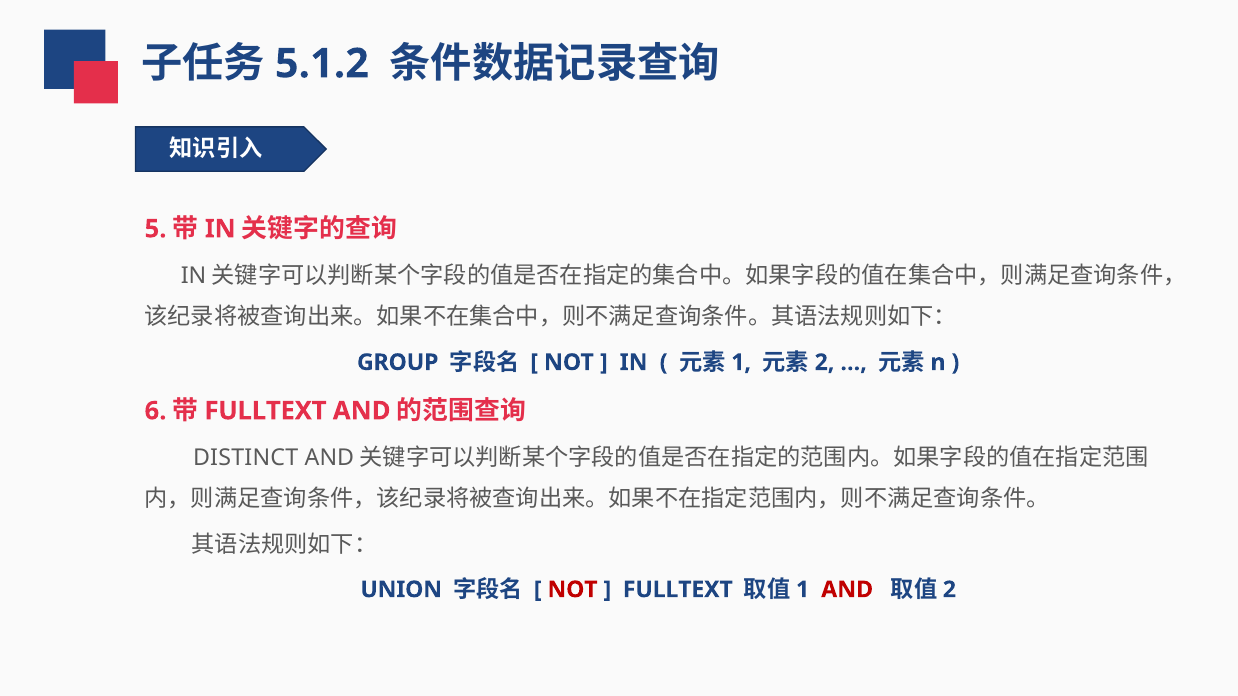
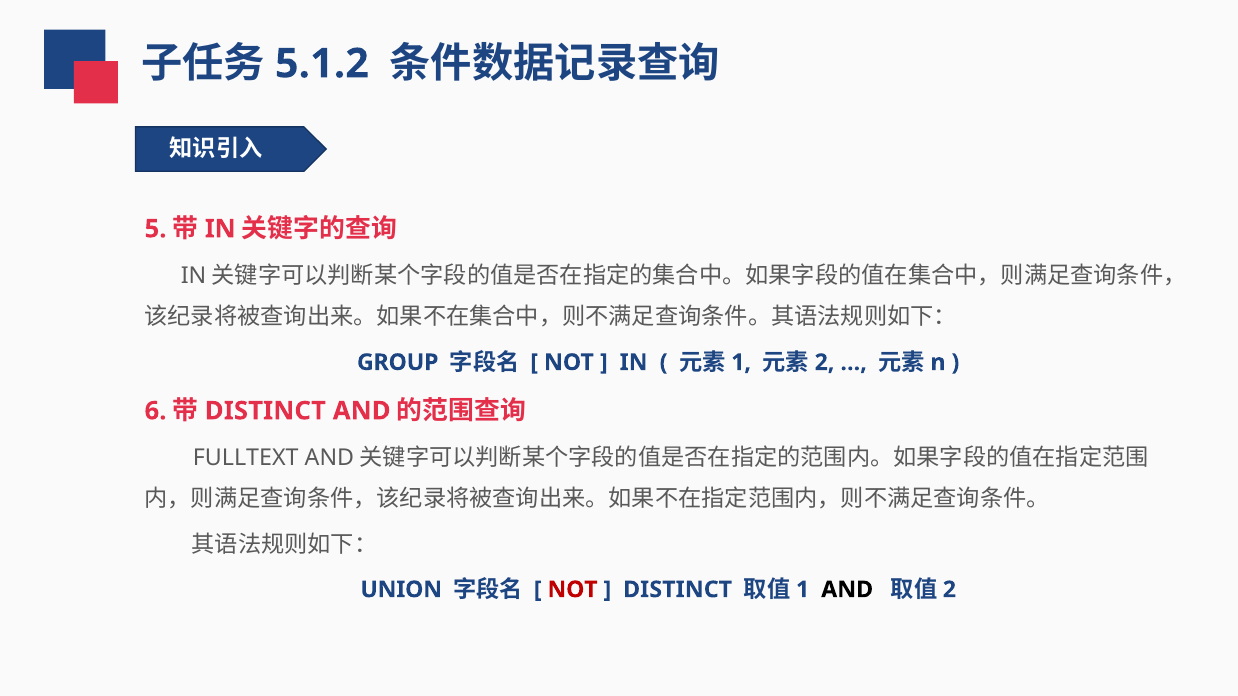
FULLTEXT: FULLTEXT -> DISTINCT (265, 411)
DISTINCT: DISTINCT -> FULLTEXT (246, 458)
FULLTEXT: FULLTEXT -> DISTINCT (678, 590)
AND colour: red -> black (847, 590)
